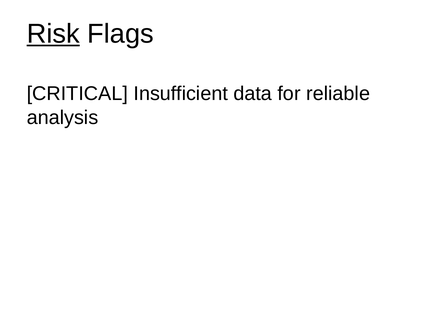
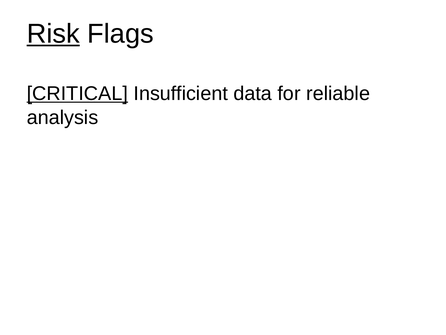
CRITICAL underline: none -> present (77, 94)
